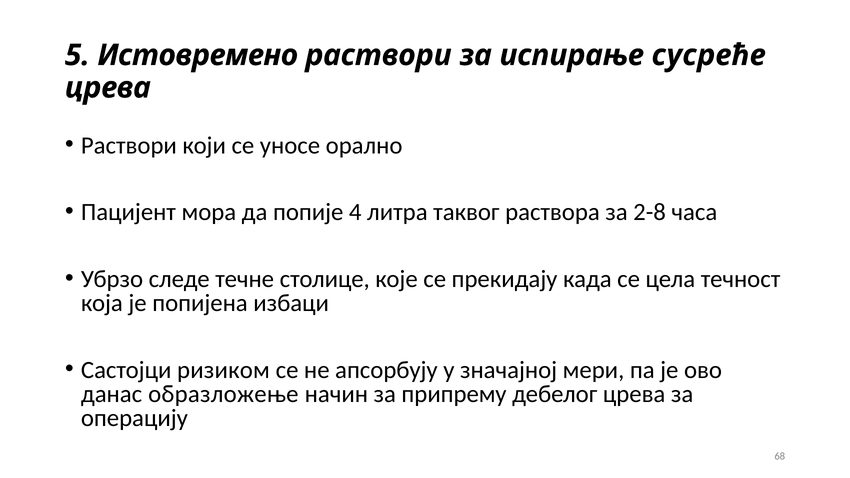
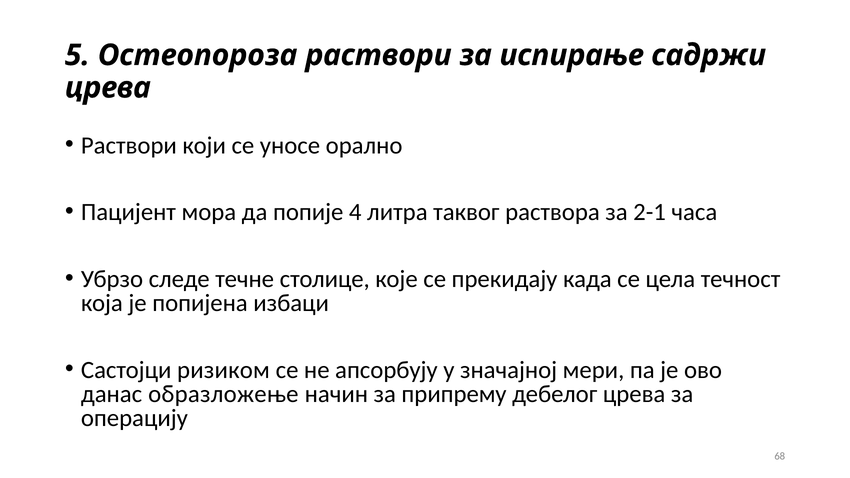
Истовремено: Истовремено -> Остеопороза (198, 55)
сусреће: сусреће -> садржи (709, 55)
2-8: 2-8 -> 2-1 (650, 212)
